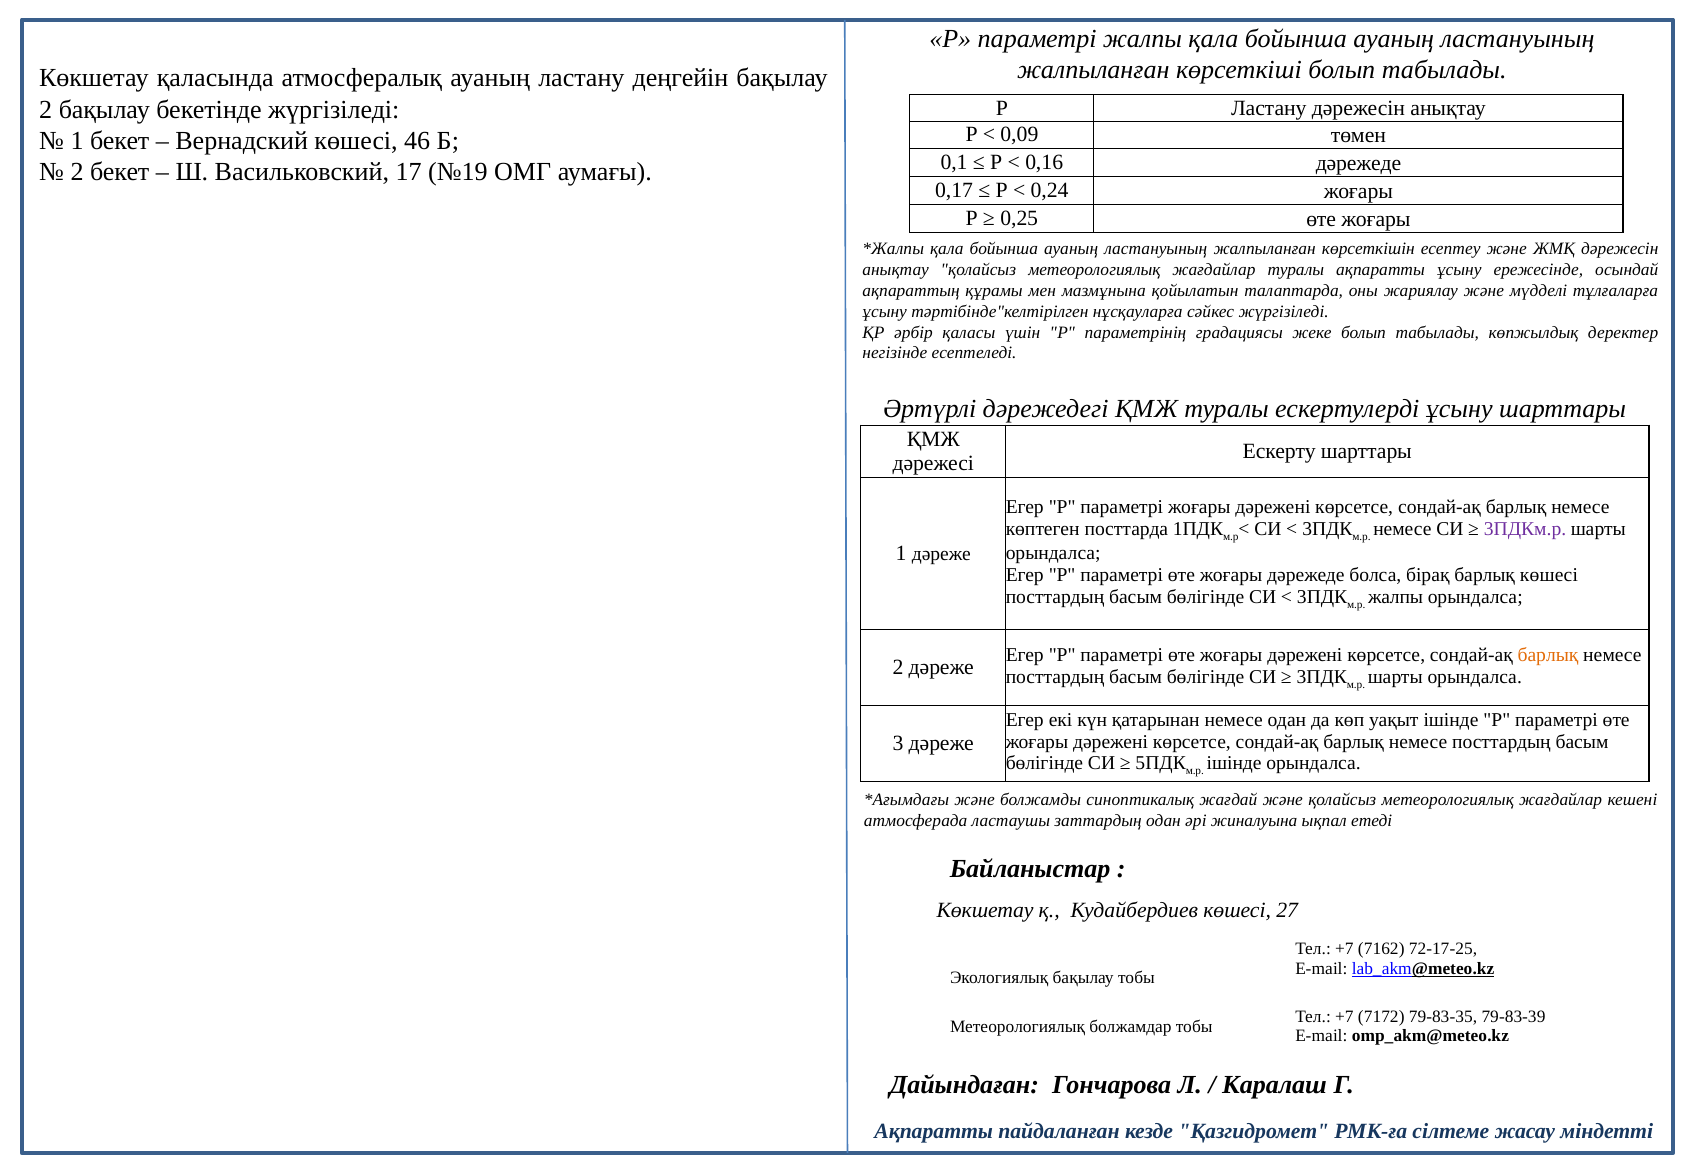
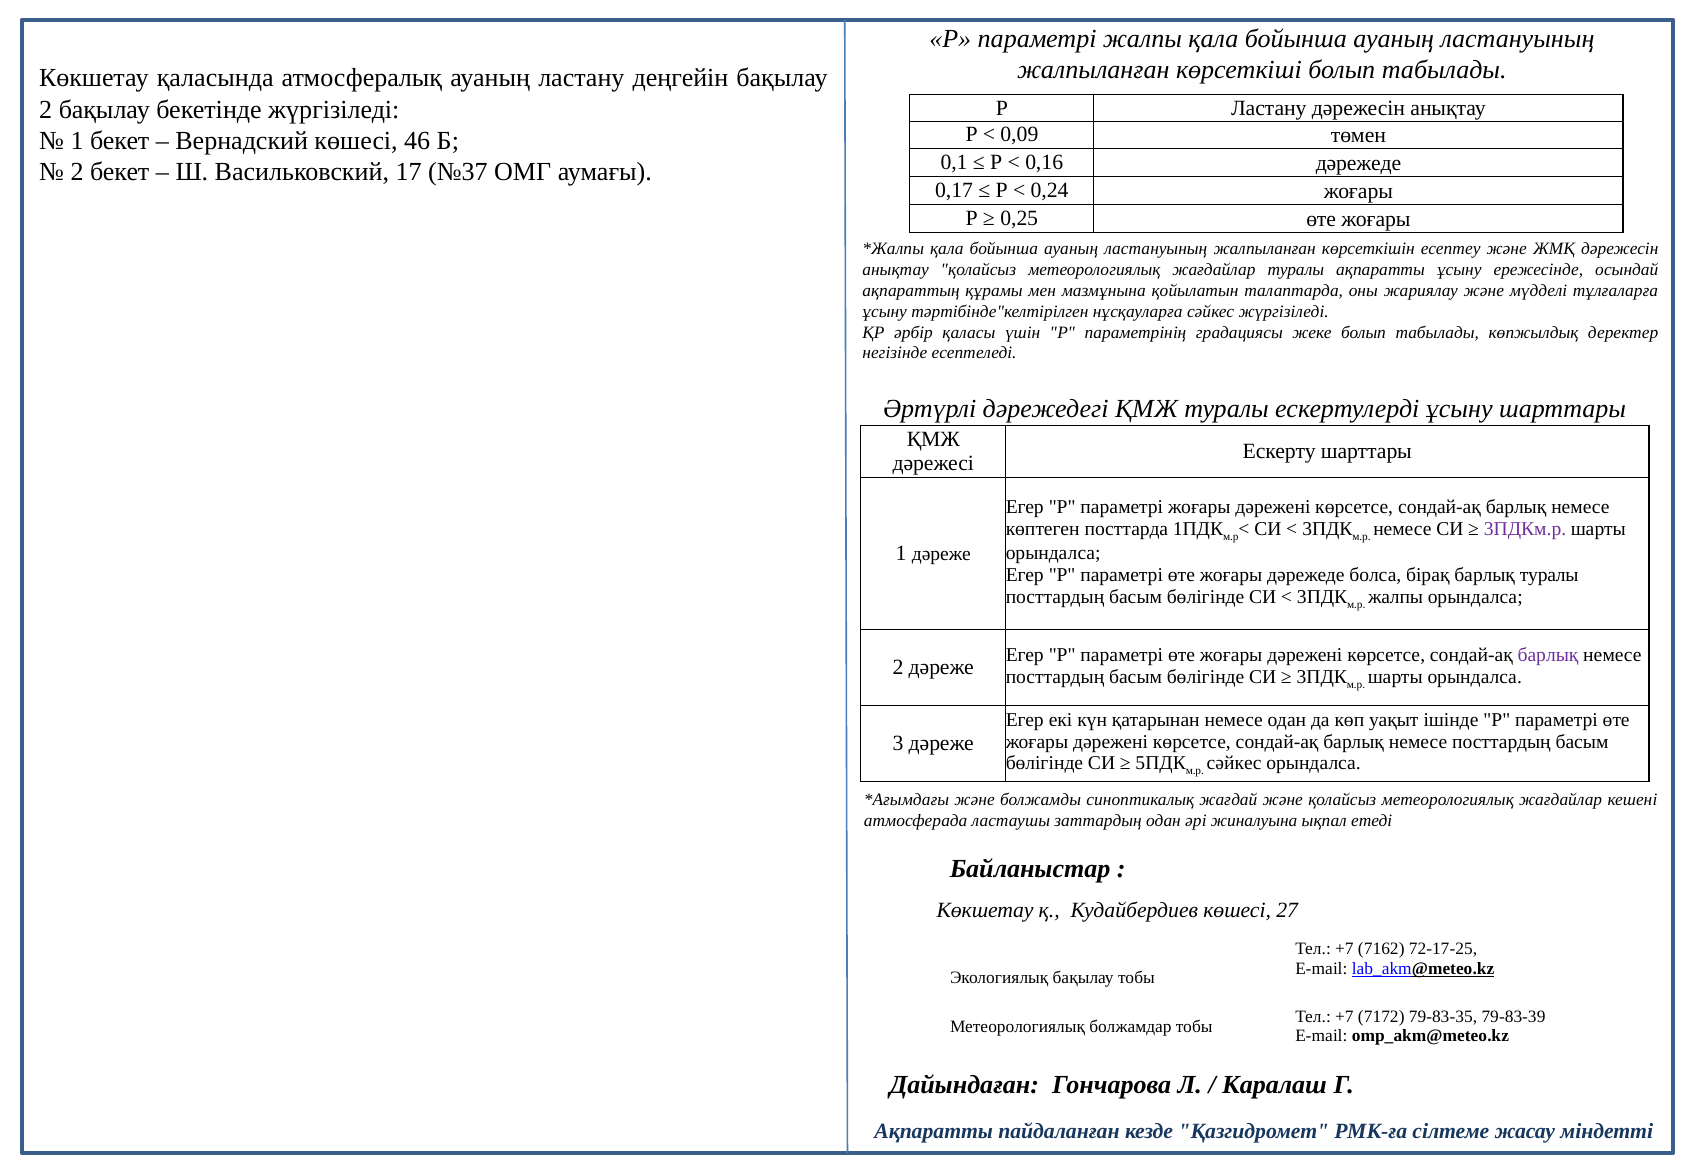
№19: №19 -> №37 (458, 172)
барлық көшесі: көшесі -> туралы (1549, 575)
барлық colour: orange -> purple (1548, 655)
ішінде: ішінде -> сәйкес (1234, 764)
